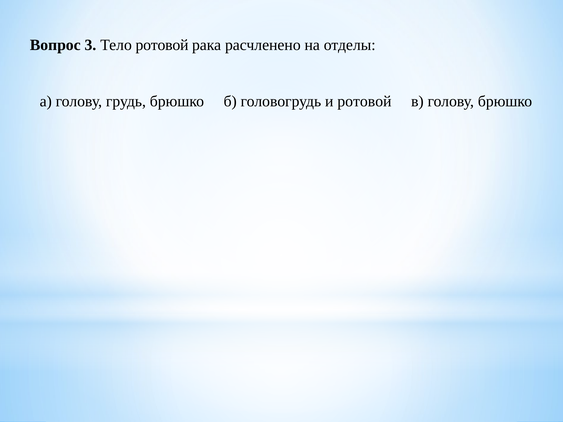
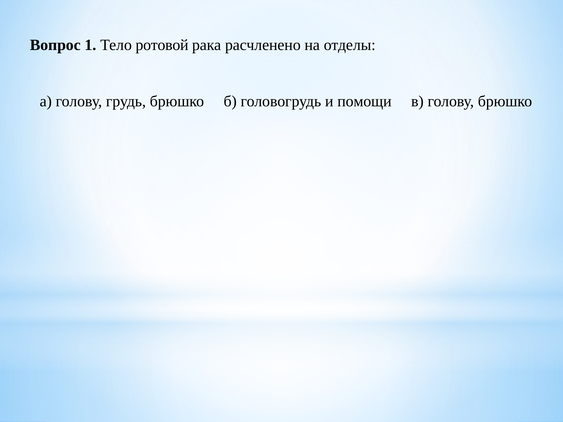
3: 3 -> 1 (90, 45)
и ротовой: ротовой -> помощи (364, 101)
